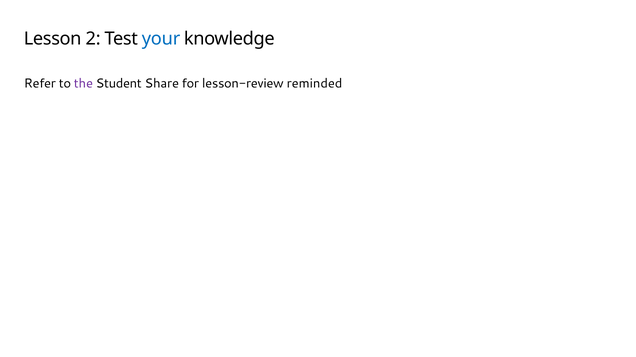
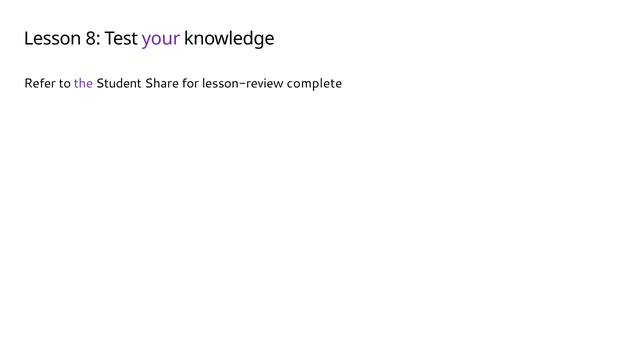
2: 2 -> 8 (93, 39)
your colour: blue -> purple (161, 39)
reminded: reminded -> complete (314, 84)
